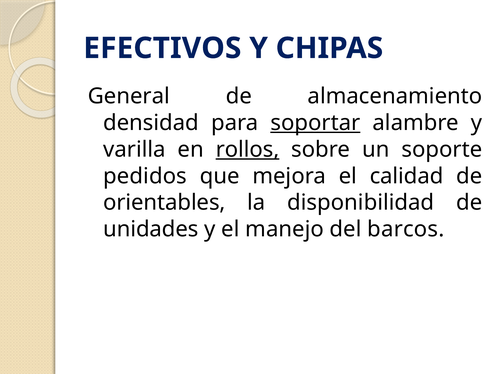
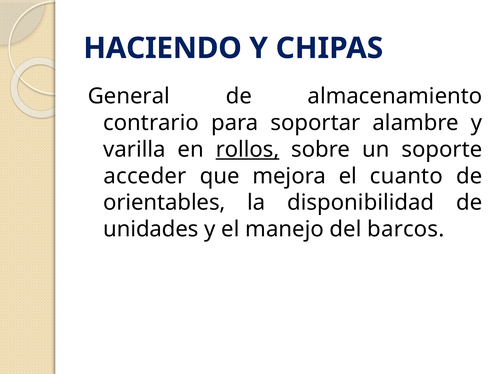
EFECTIVOS: EFECTIVOS -> HACIENDO (163, 48)
densidad: densidad -> contrario (151, 123)
soportar underline: present -> none (315, 123)
pedidos: pedidos -> acceder (145, 176)
calidad: calidad -> cuanto (406, 176)
